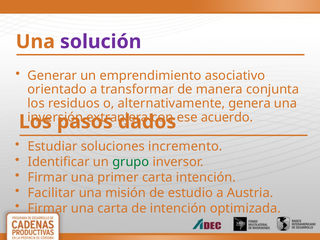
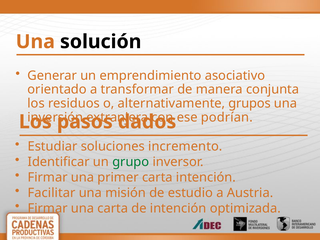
solución colour: purple -> black (101, 42)
genera: genera -> grupos (250, 103)
acuerdo: acuerdo -> podrían (227, 117)
